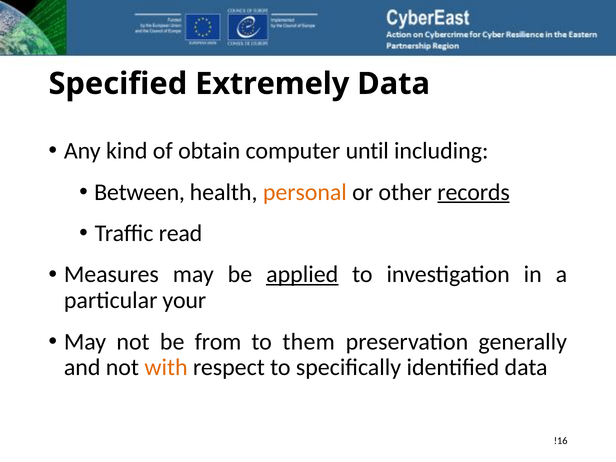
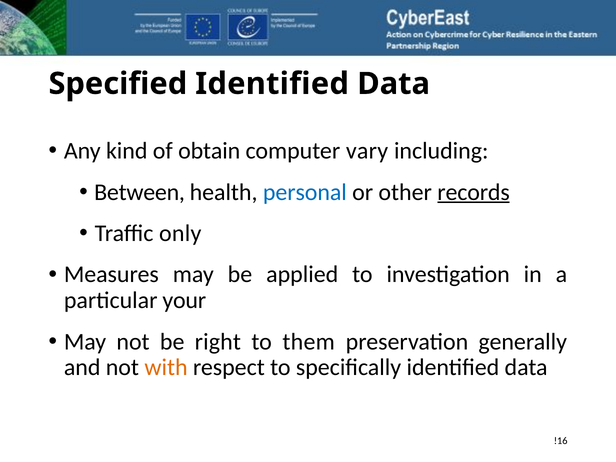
Specified Extremely: Extremely -> Identified (272, 84)
until: until -> vary (367, 151)
personal colour: orange -> blue (305, 192)
read: read -> only (180, 233)
applied underline: present -> none (302, 275)
from: from -> right (218, 342)
